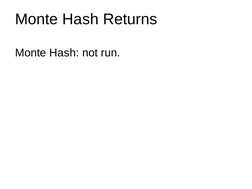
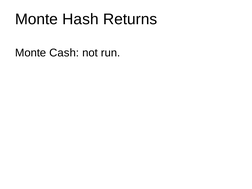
Hash: Hash -> Cash (64, 53)
